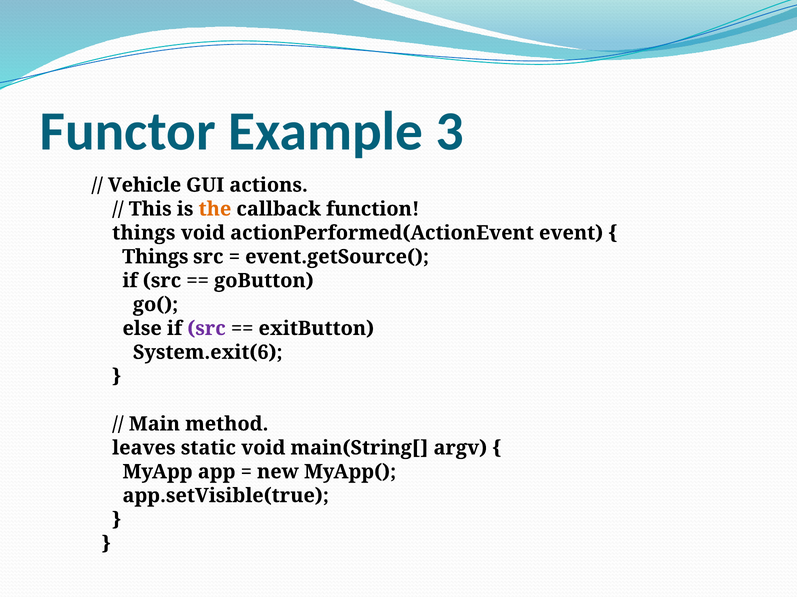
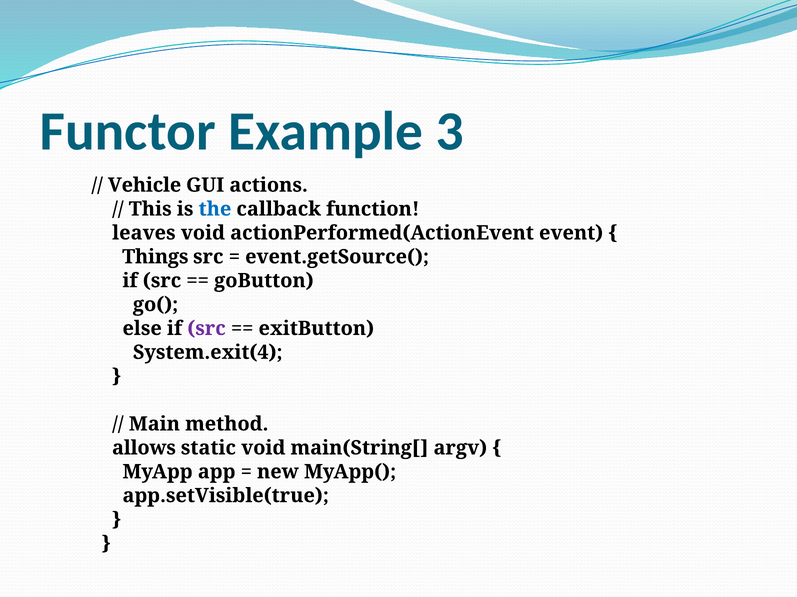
the colour: orange -> blue (215, 209)
things: things -> leaves (144, 233)
System.exit(6: System.exit(6 -> System.exit(4 (208, 353)
leaves: leaves -> allows (144, 448)
